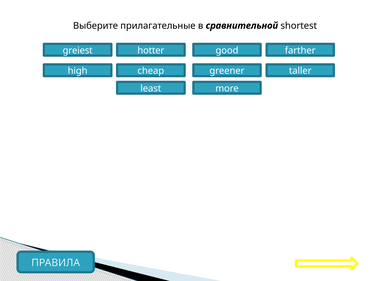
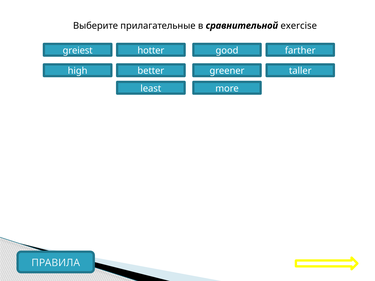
shortest: shortest -> exercise (299, 26)
cheap: cheap -> better (151, 71)
